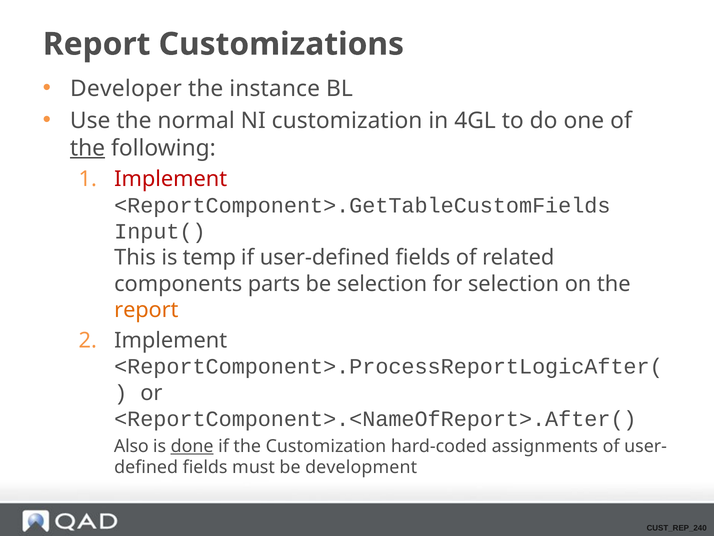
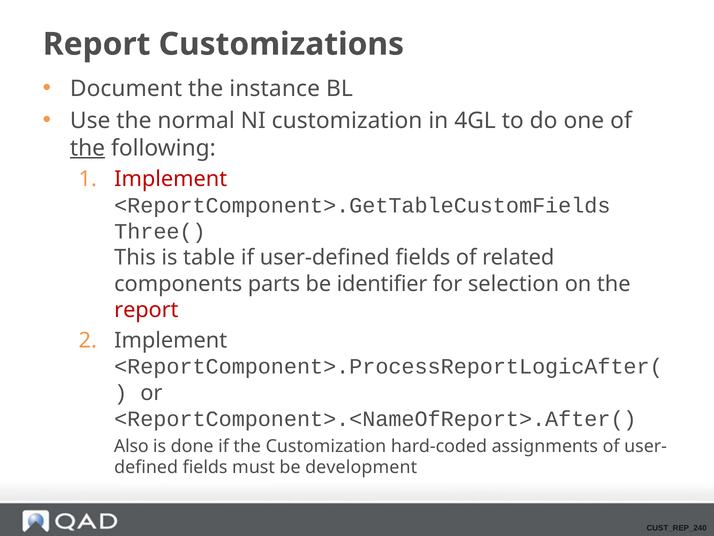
Developer: Developer -> Document (126, 89)
Input(: Input( -> Three( (160, 231)
temp: temp -> table (209, 257)
be selection: selection -> identifier (382, 284)
report colour: orange -> red (146, 310)
done underline: present -> none (192, 446)
